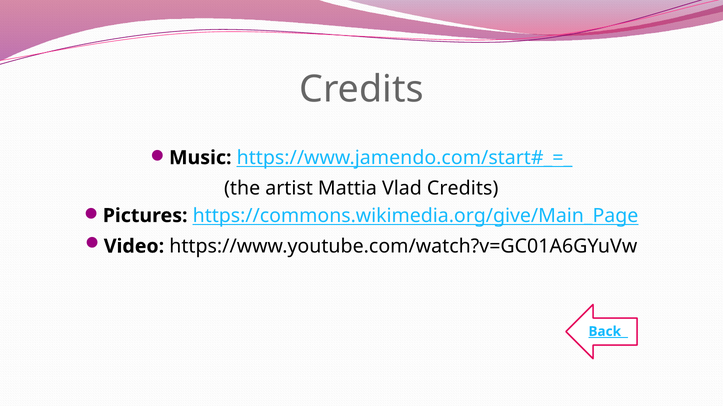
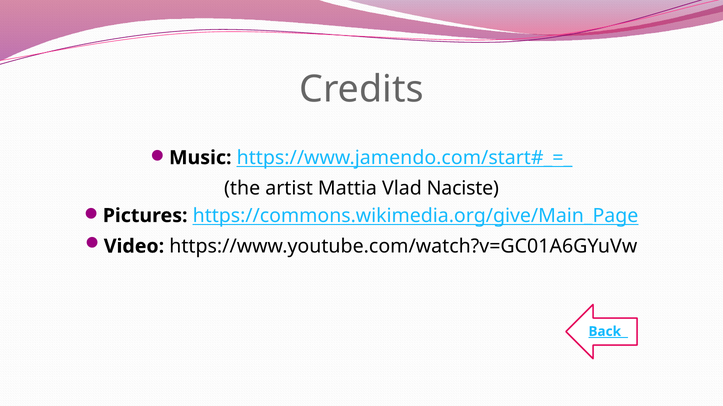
Vlad Credits: Credits -> Naciste (463, 189)
